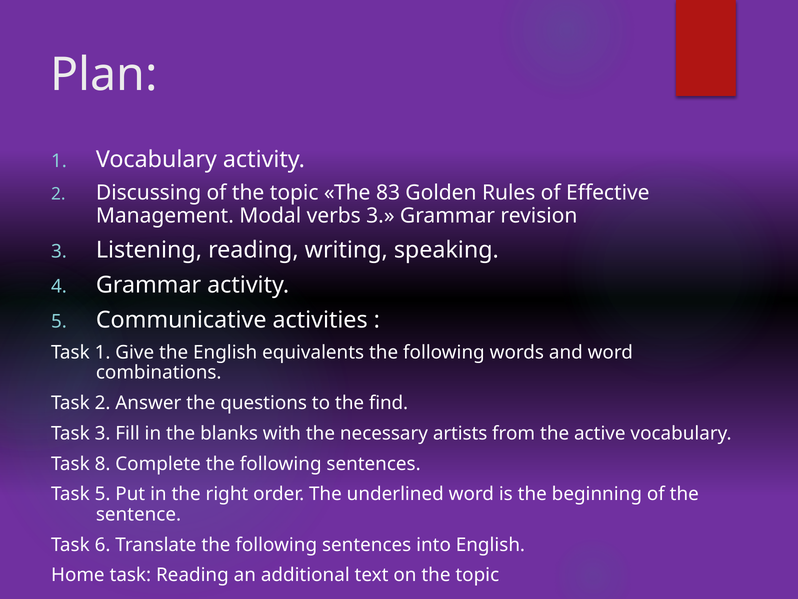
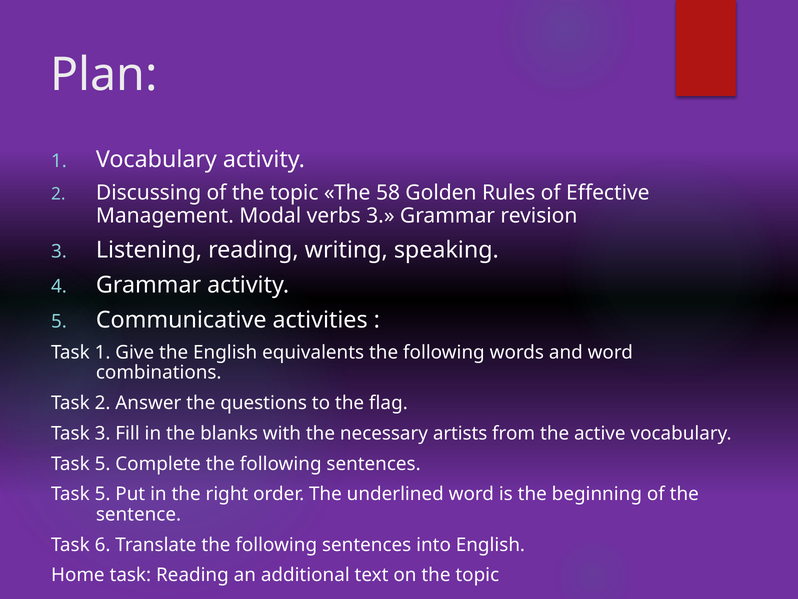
83: 83 -> 58 (388, 193)
find: find -> flag (388, 403)
8: 8 -> 5 (103, 463)
